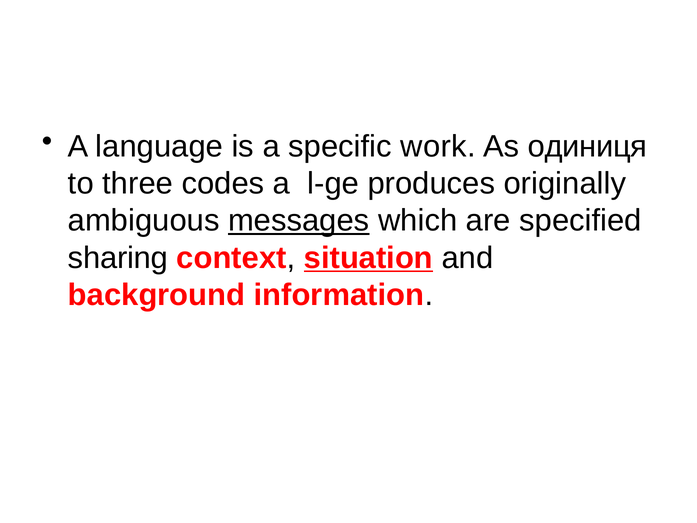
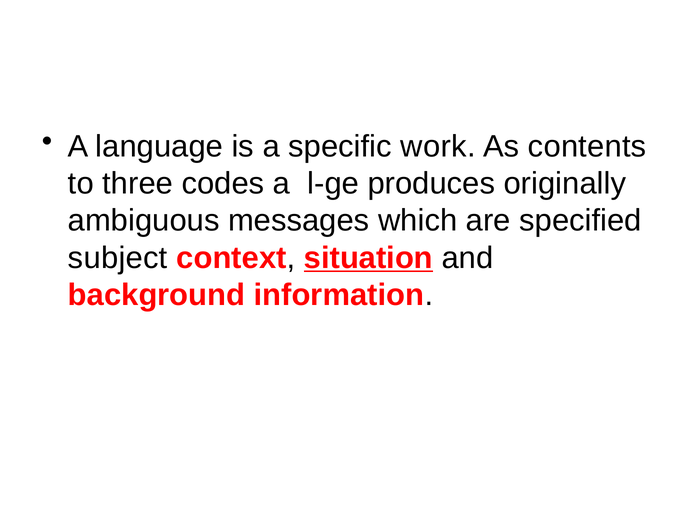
одиниця: одиниця -> contents (587, 146)
messages underline: present -> none (299, 221)
sharing: sharing -> subject (118, 258)
